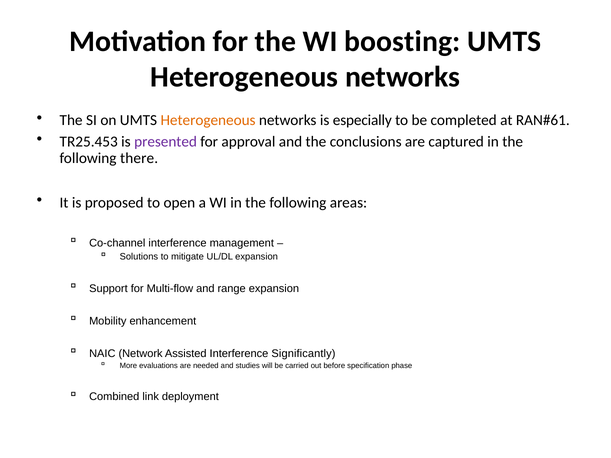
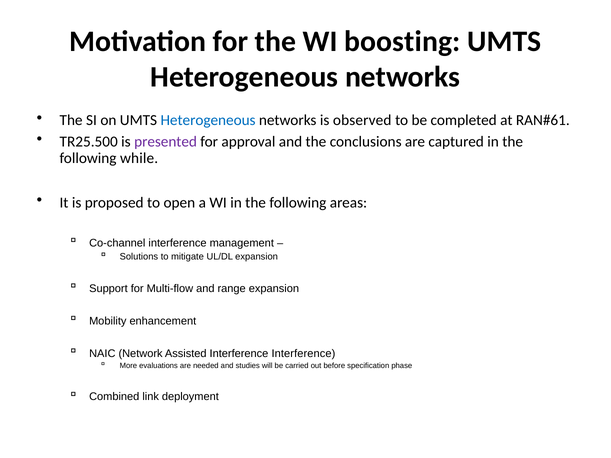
Heterogeneous colour: orange -> blue (208, 120)
especially: especially -> observed (362, 120)
TR25.453: TR25.453 -> TR25.500 (89, 142)
there: there -> while (139, 158)
Interference Significantly: Significantly -> Interference (303, 354)
